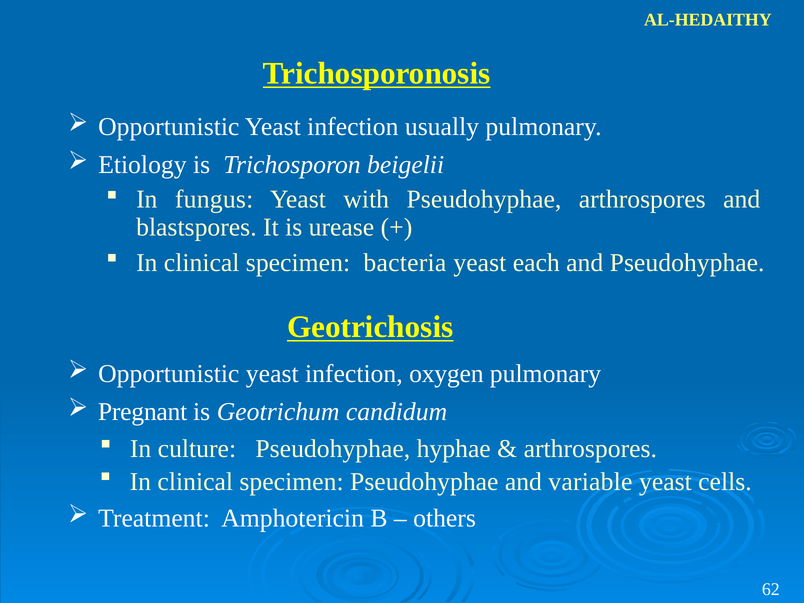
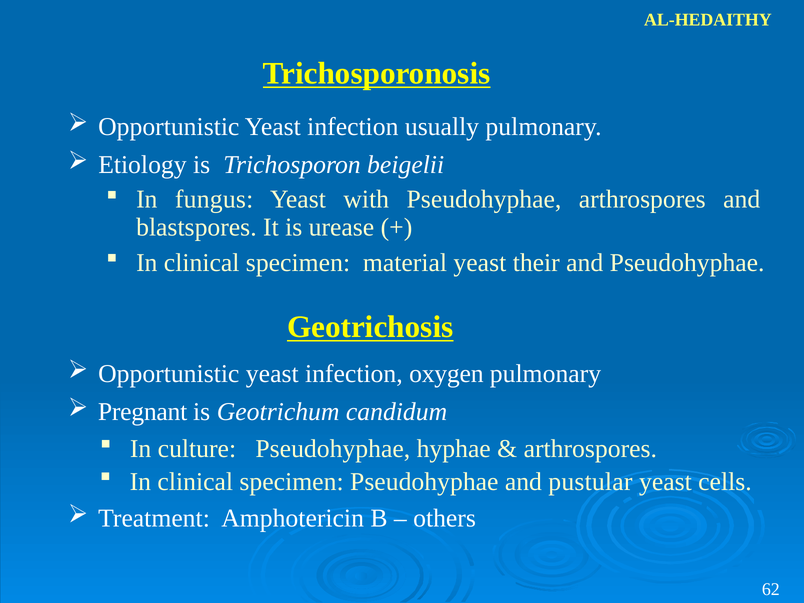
bacteria: bacteria -> material (405, 263)
each: each -> their (536, 263)
variable: variable -> pustular (590, 482)
